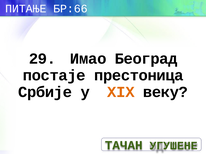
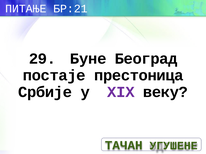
БР:66: БР:66 -> БР:21 (70, 9)
Имао: Имао -> Буне (88, 59)
XIX colour: orange -> purple (121, 92)
